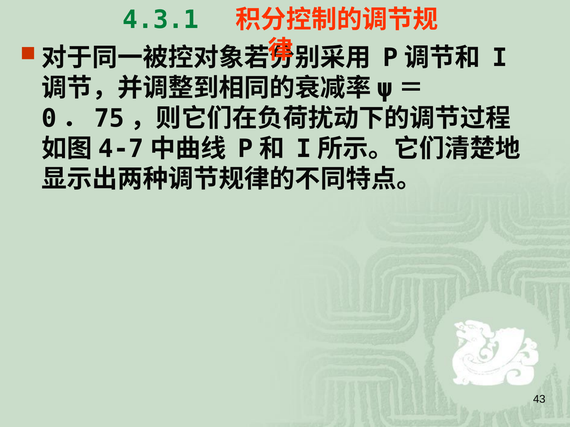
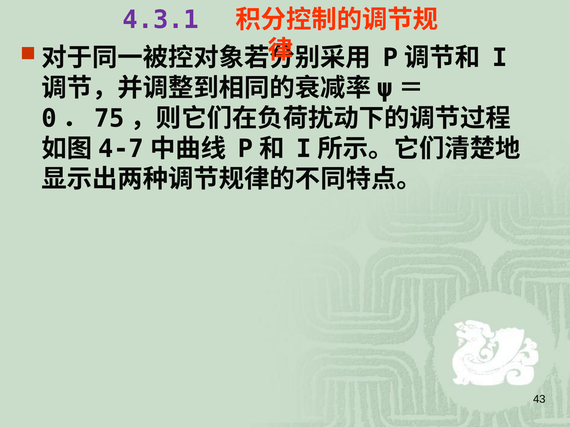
4.3.1 colour: green -> purple (161, 20)
